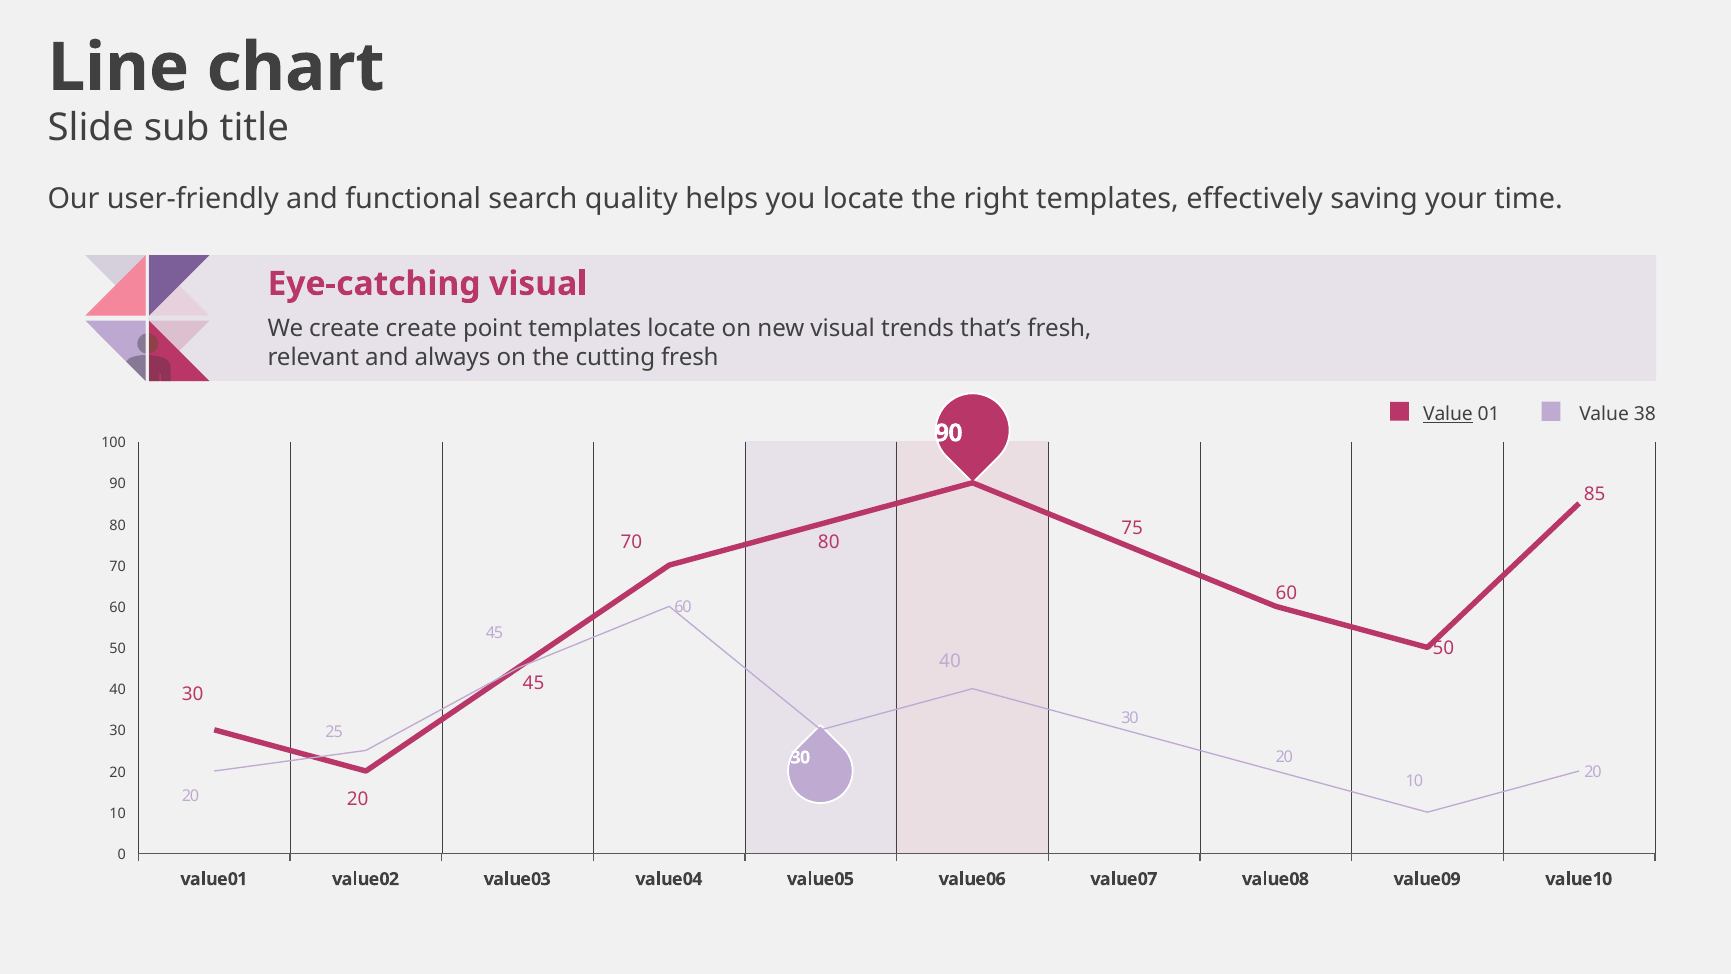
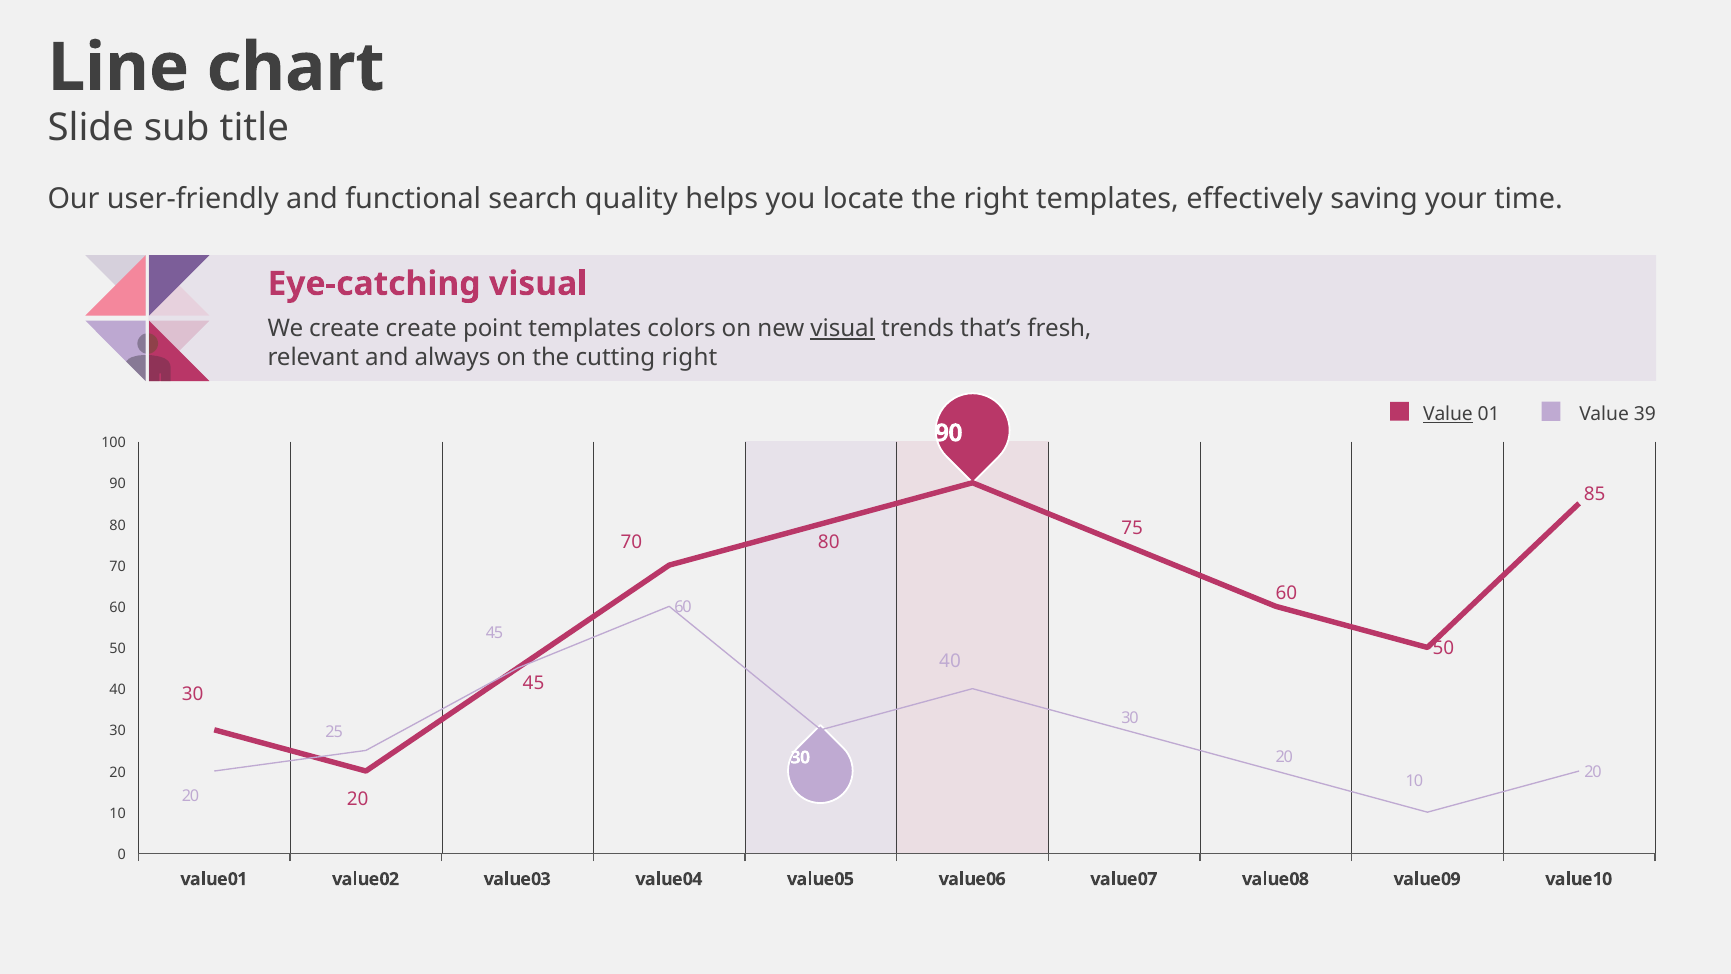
templates locate: locate -> colors (682, 328)
visual underline: none -> present (843, 328)
cutting fresh: fresh -> right (690, 357)
38: 38 -> 39 (1645, 414)
